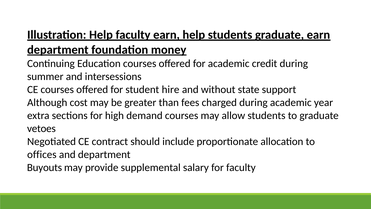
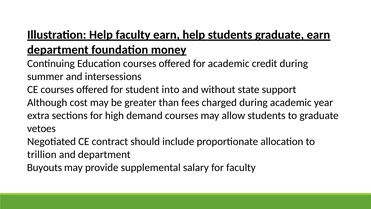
hire: hire -> into (171, 89)
offices: offices -> trillion (42, 154)
